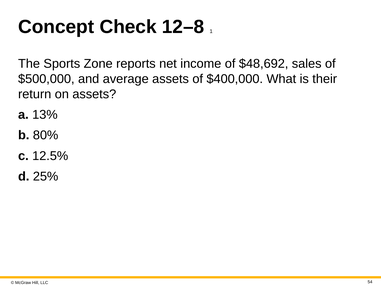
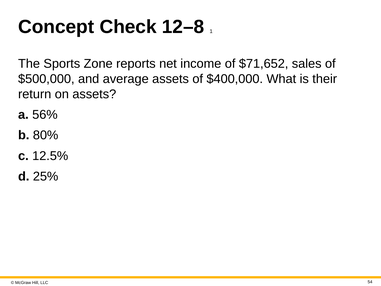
$48,692: $48,692 -> $71,652 (264, 64)
13%: 13% -> 56% (45, 115)
